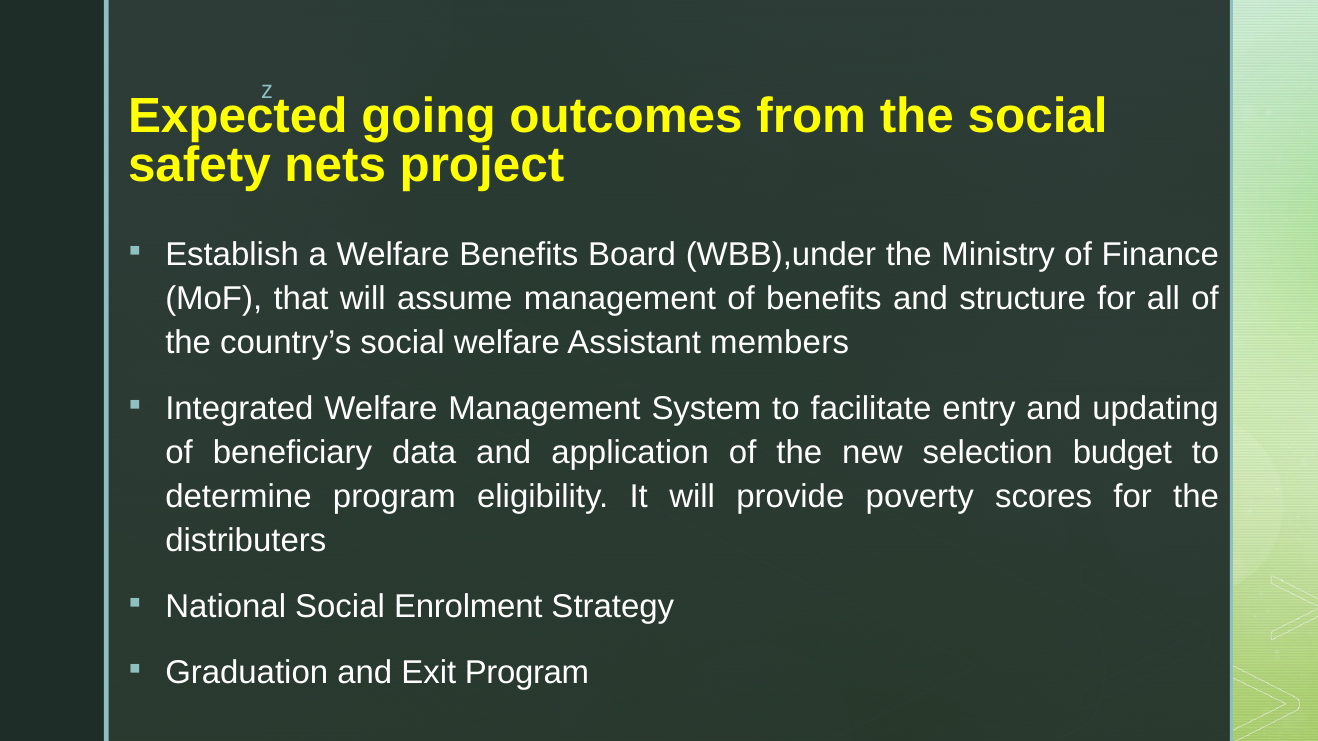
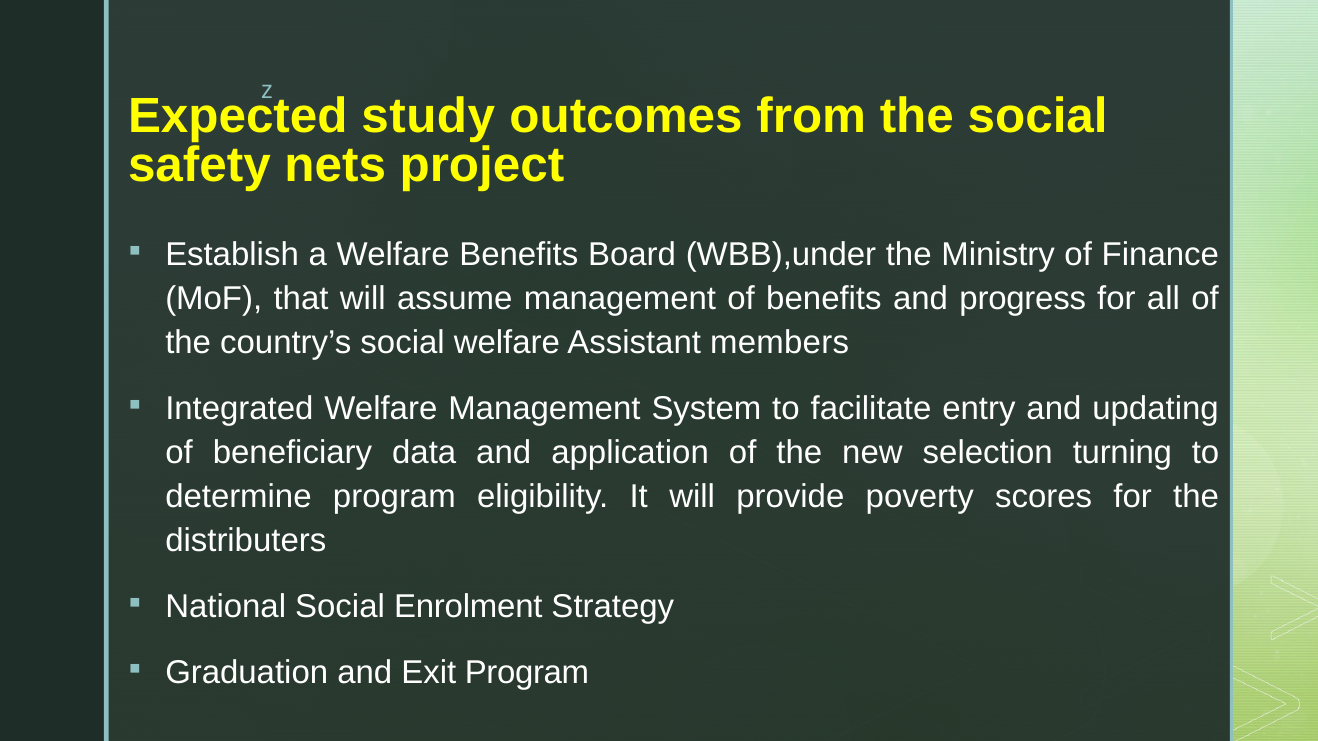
going: going -> study (428, 116)
structure: structure -> progress (1023, 299)
budget: budget -> turning (1122, 453)
